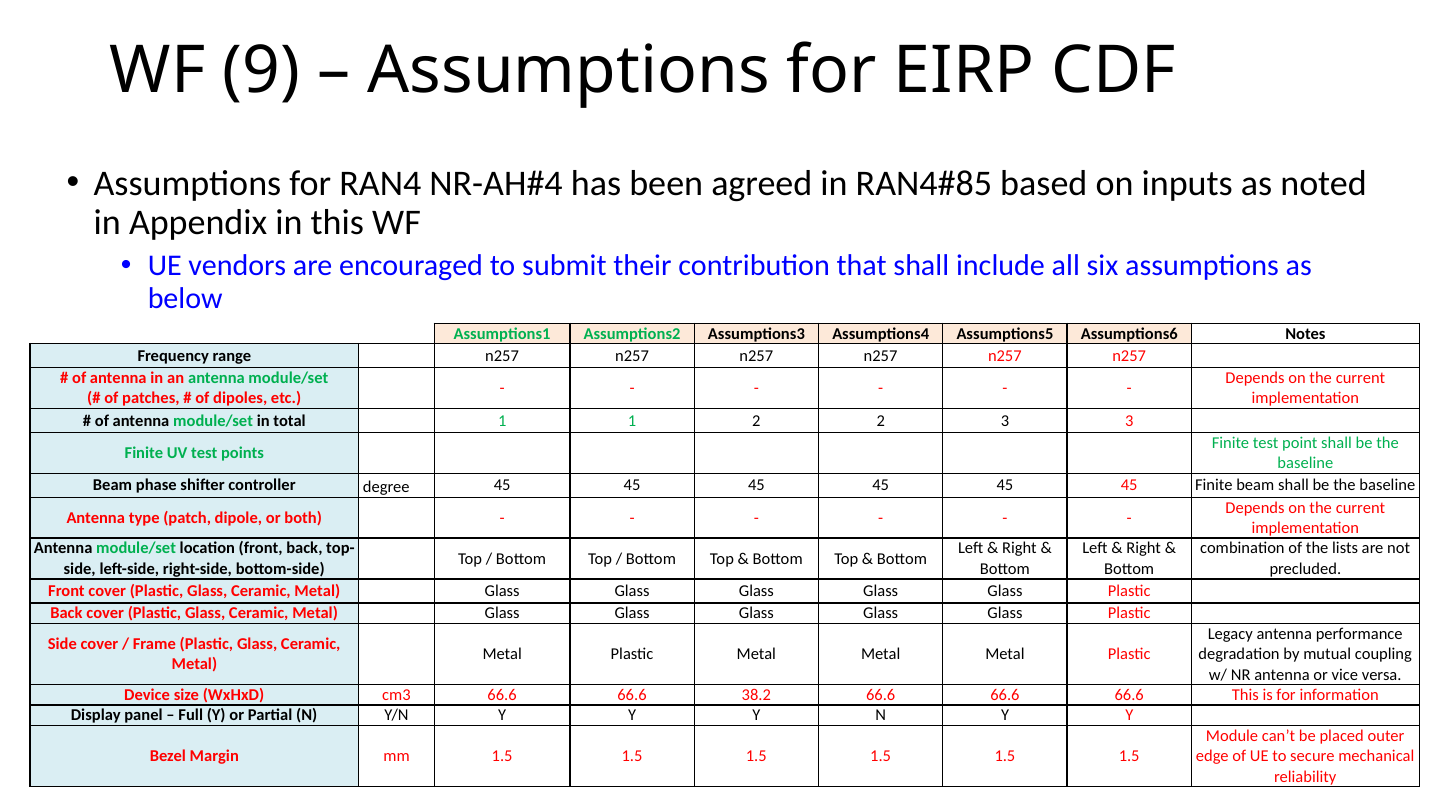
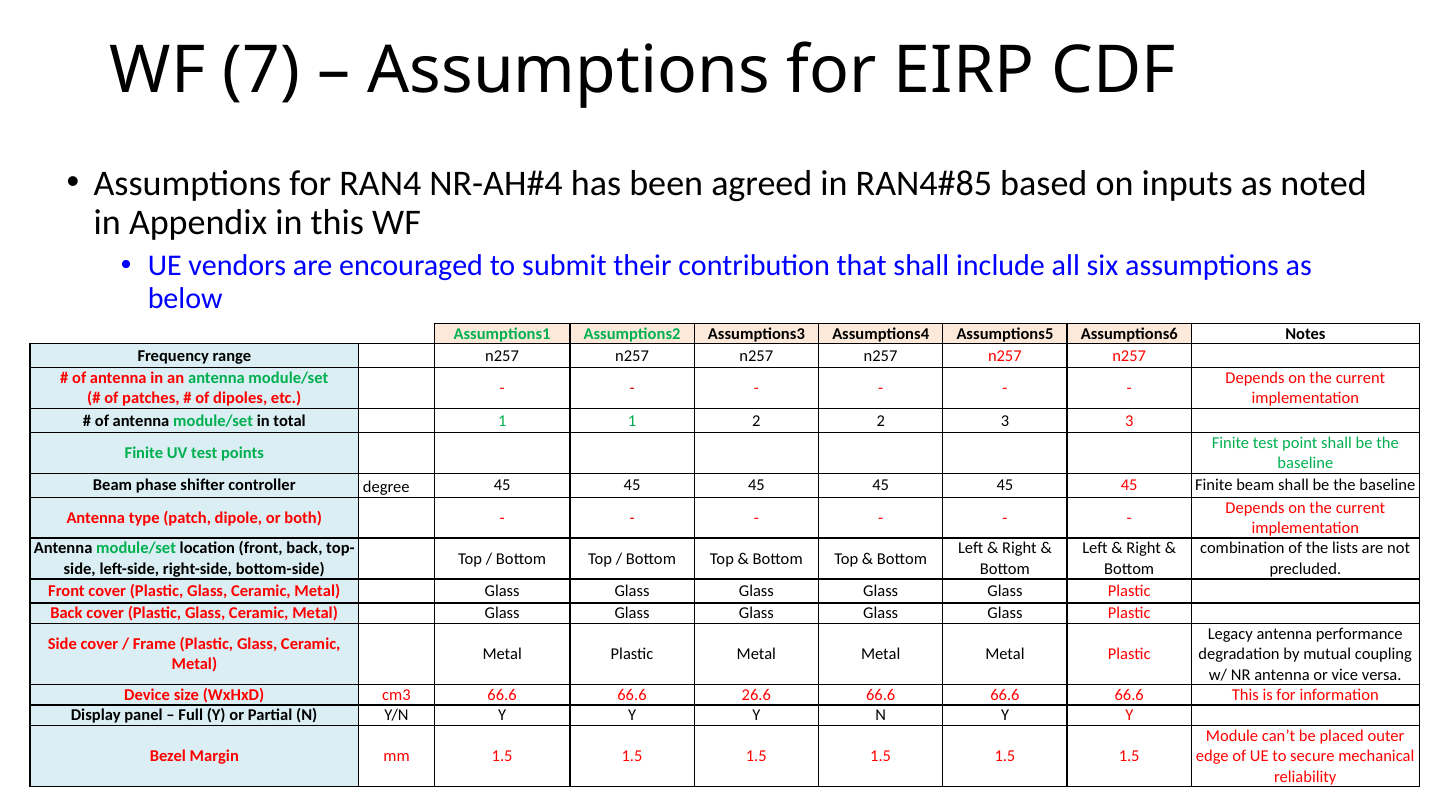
9: 9 -> 7 (262, 71)
38.2: 38.2 -> 26.6 (756, 695)
